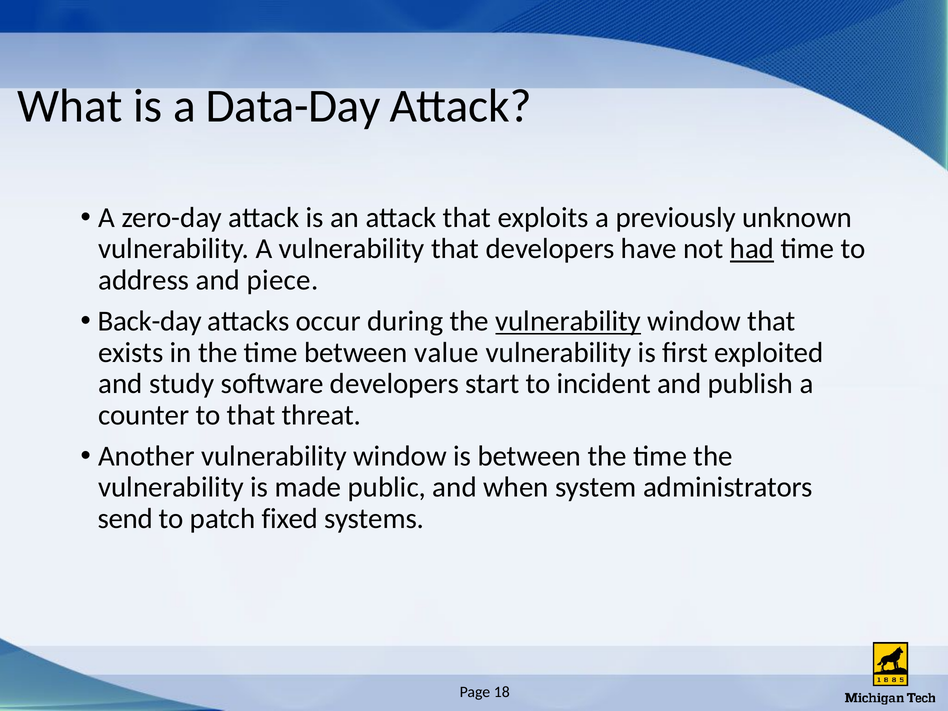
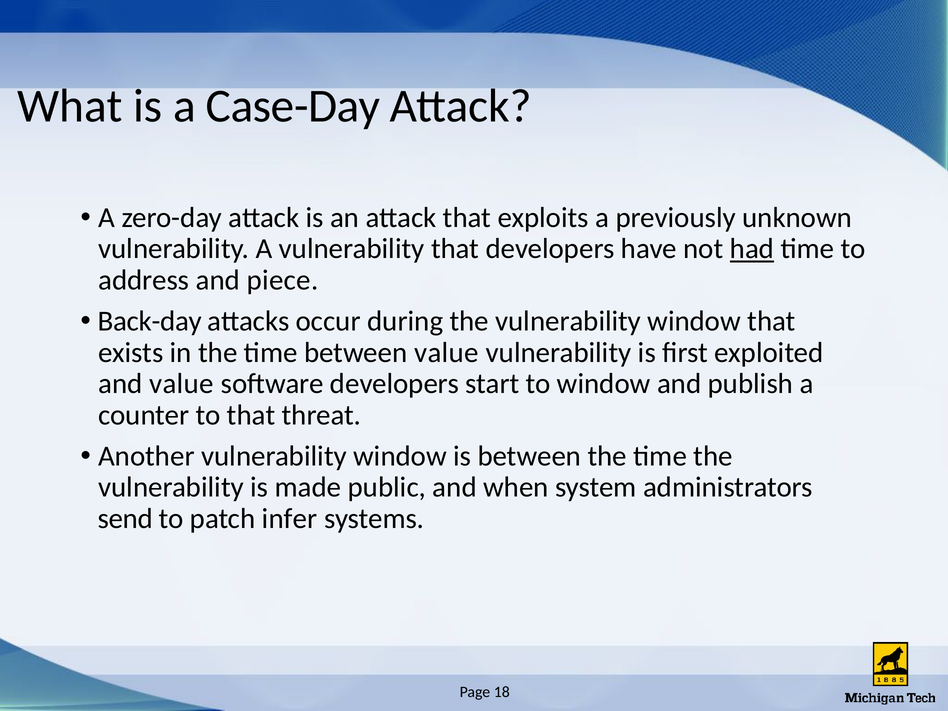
Data-Day: Data-Day -> Case-Day (293, 106)
vulnerability underline: present -> none (568, 321)
and study: study -> value (182, 384)
to incident: incident -> window (604, 384)
fixed: fixed -> infer (290, 519)
